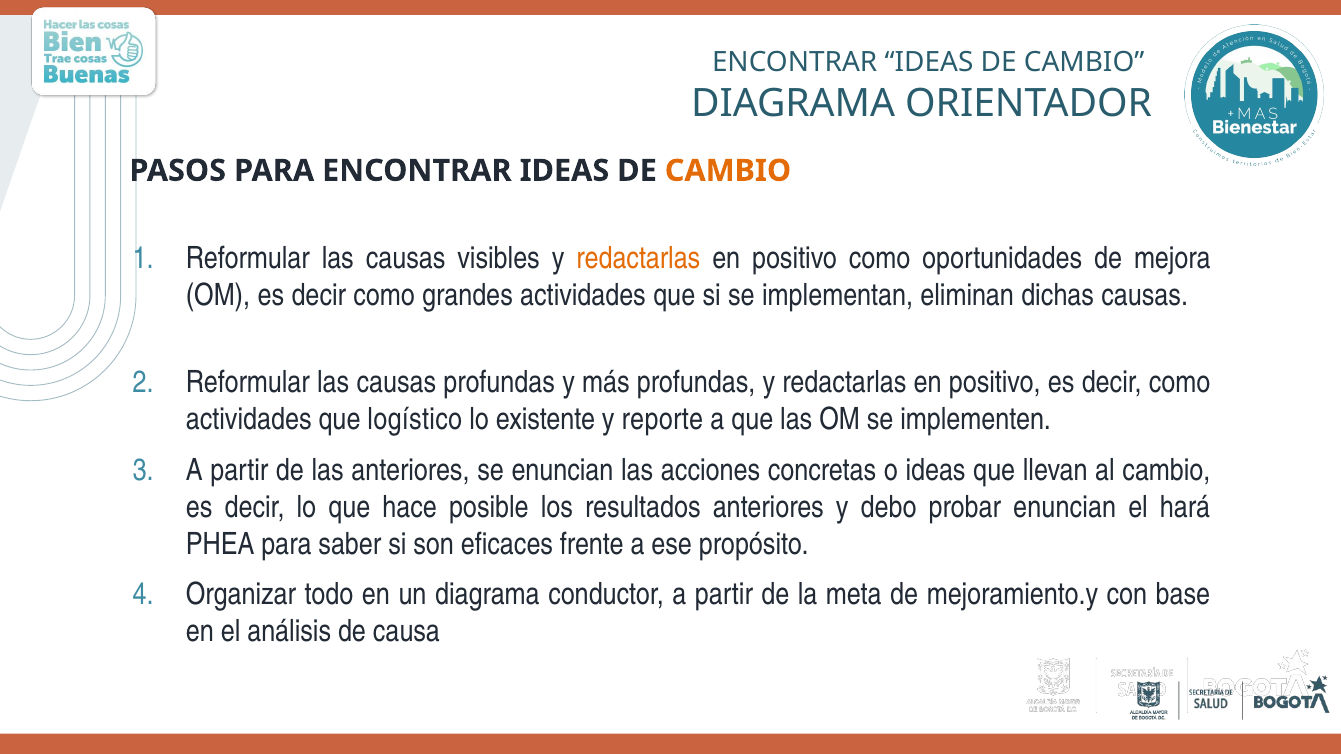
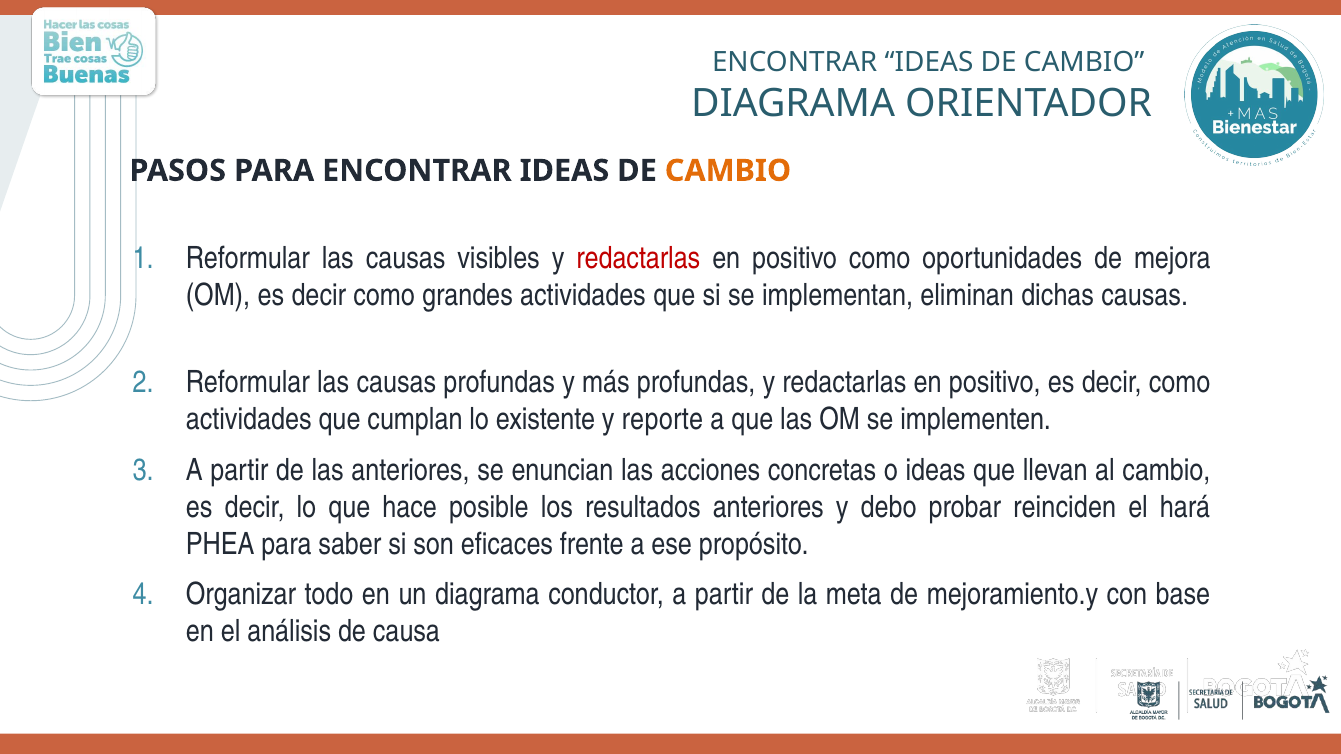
redactarlas colour: orange -> red (638, 258)
logístico: logístico -> cumplan (415, 420)
probar enuncian: enuncian -> reinciden (1065, 507)
